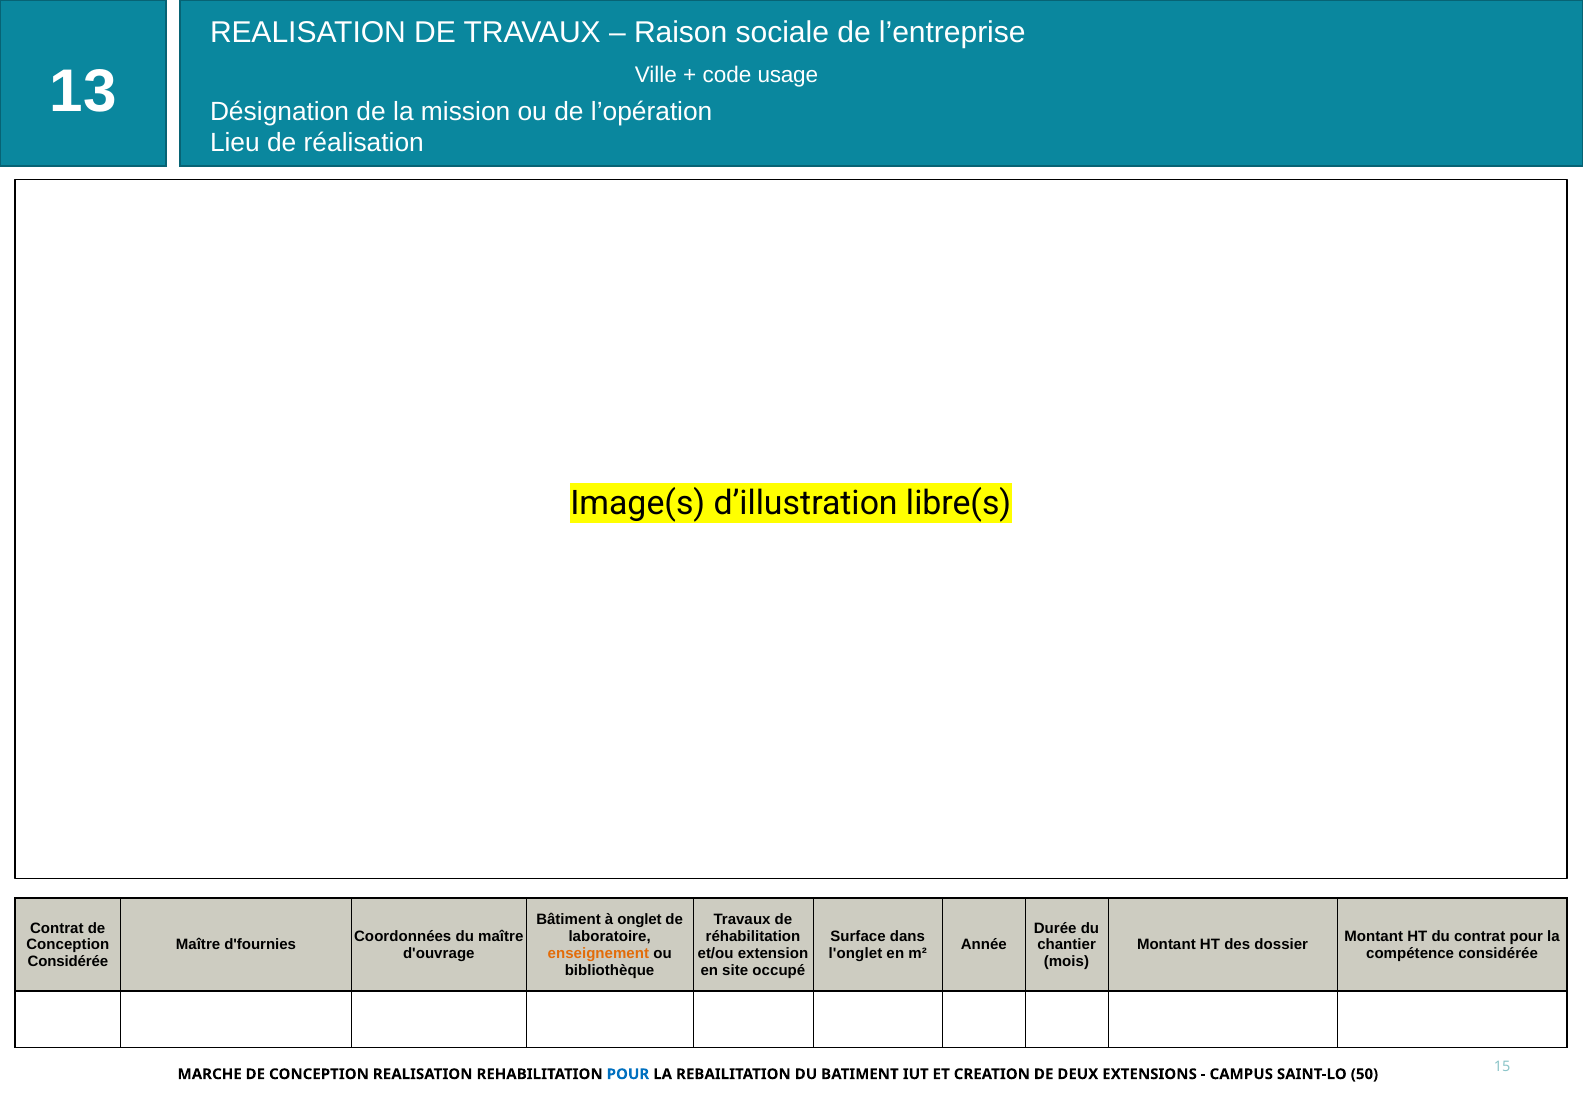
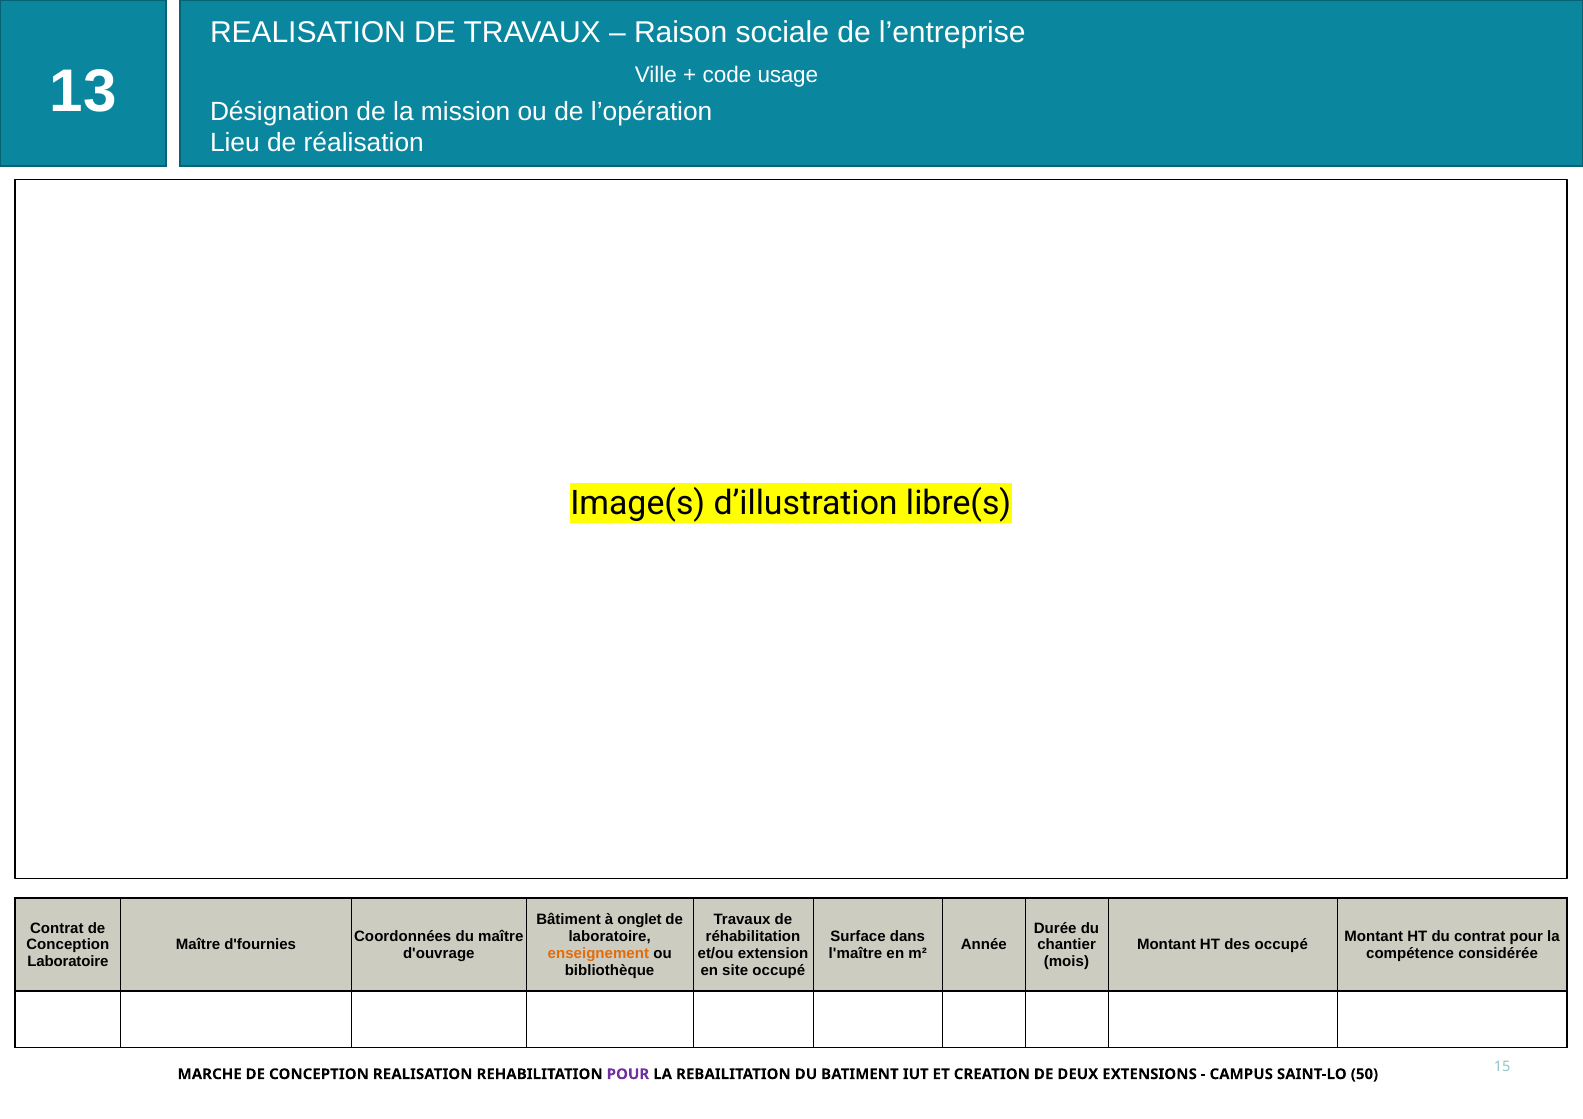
des dossier: dossier -> occupé (1281, 945)
l'onglet: l'onglet -> l'maître (855, 954)
Considérée: Considérée -> Laboratoire (68, 962)
POUR colour: blue -> purple (628, 1074)
